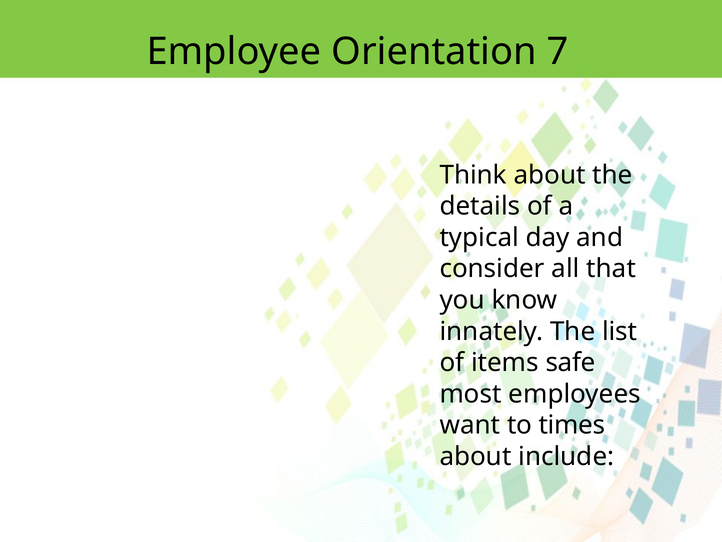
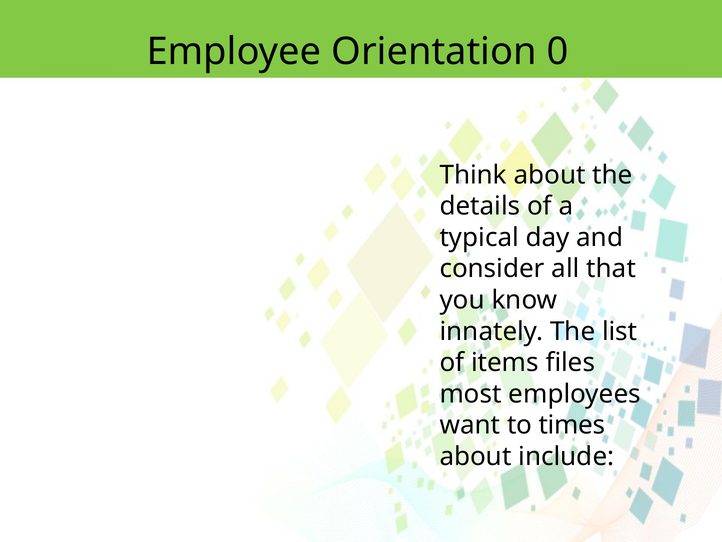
7: 7 -> 0 (558, 52)
safe: safe -> files (570, 362)
